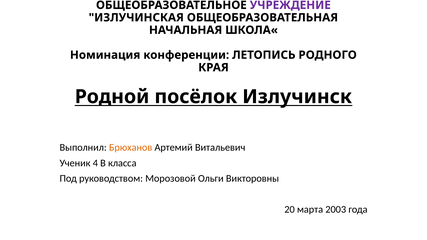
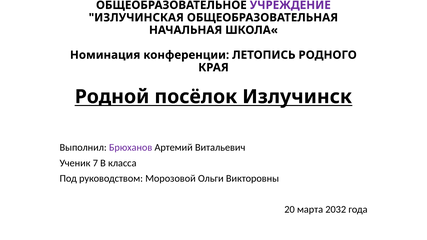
Брюханов colour: orange -> purple (131, 148)
4: 4 -> 7 (95, 163)
2003: 2003 -> 2032 (336, 210)
